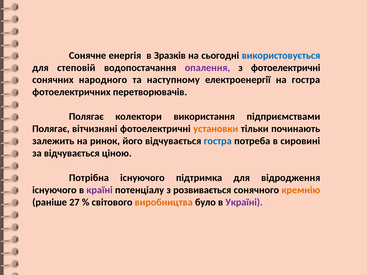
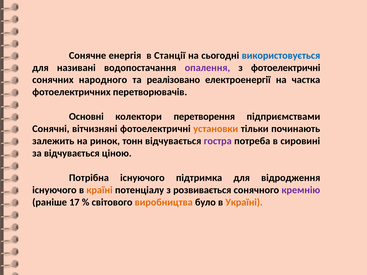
Зразків: Зразків -> Станції (170, 55)
степовій: степовій -> називані (76, 68)
наступному: наступному -> реалізовано (173, 80)
на гостра: гостра -> частка (306, 80)
Полягає: Полягає -> Основні (86, 117)
використання: використання -> перетворення (204, 117)
Полягає: Полягає -> Сонячні (51, 129)
його: його -> тонн (133, 141)
гостра colour: blue -> purple (218, 141)
країні colour: purple -> orange (100, 190)
кремнію colour: orange -> purple (301, 190)
27: 27 -> 17 (74, 202)
Україні colour: purple -> orange (244, 202)
